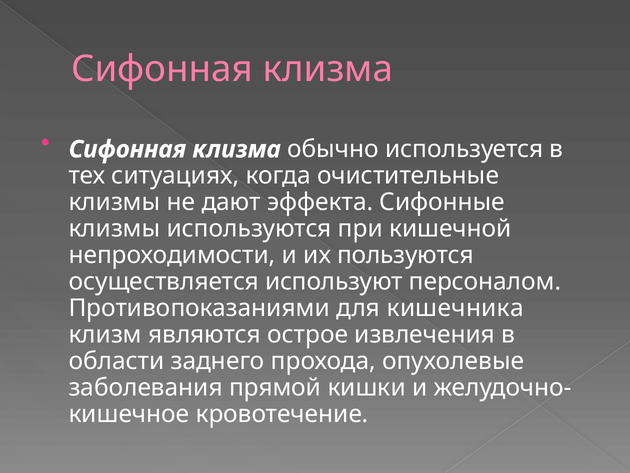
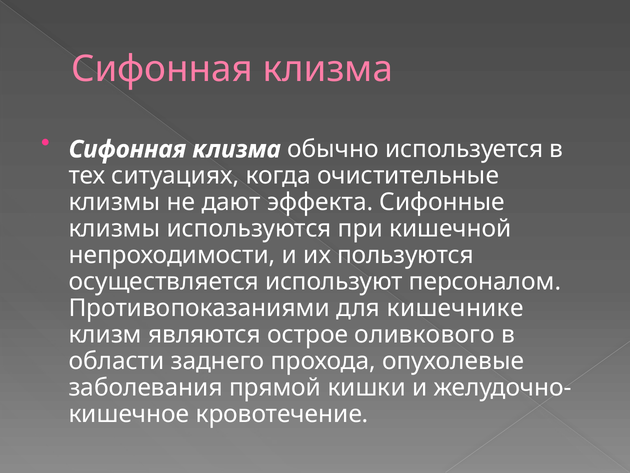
кишечника: кишечника -> кишечнике (455, 308)
извлечения: извлечения -> оливкового (424, 334)
